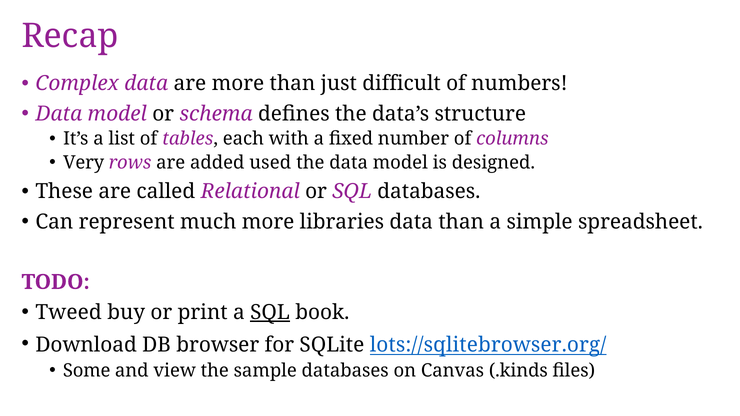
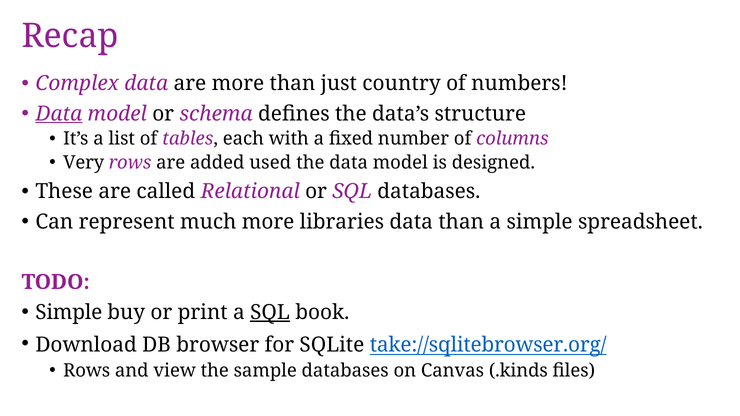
difficult: difficult -> country (401, 84)
Data underline: none -> present (59, 114)
Tweed: Tweed -> Simple (69, 312)
lots://sqlitebrowser.org/: lots://sqlitebrowser.org/ -> take://sqlitebrowser.org/ (488, 345)
Some: Some -> Rows (87, 371)
